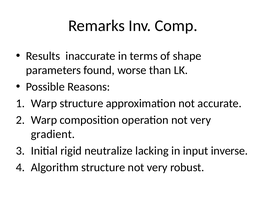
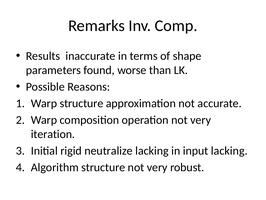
gradient: gradient -> iteration (53, 134)
input inverse: inverse -> lacking (229, 150)
